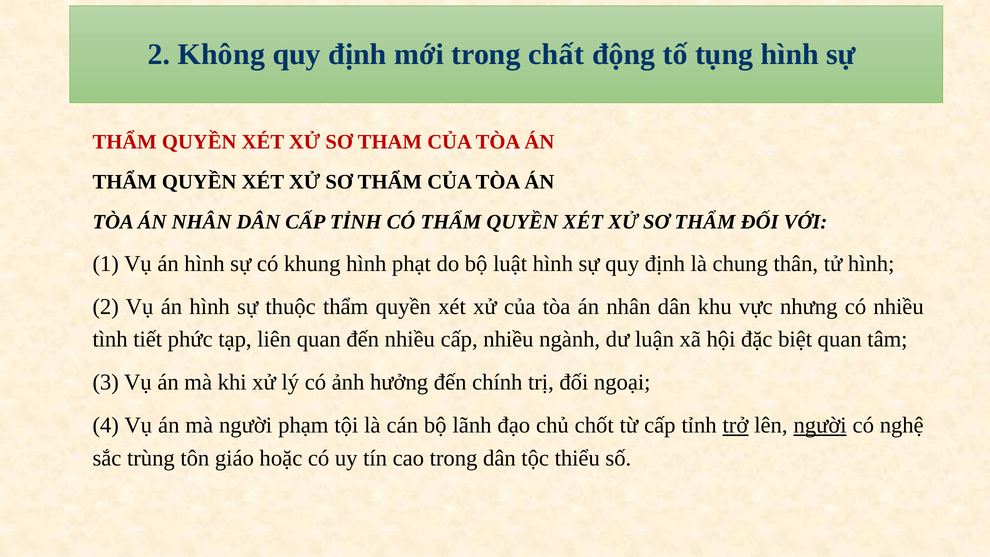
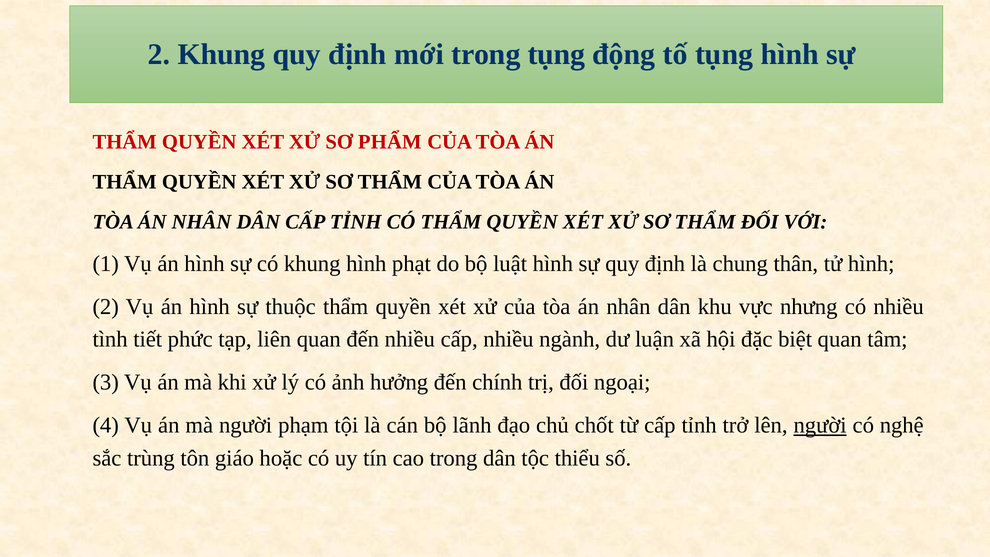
2 Không: Không -> Khung (221, 54)
trong chất: chất -> tụng (556, 54)
THAM: THAM -> PHẨM (390, 142)
trở underline: present -> none (735, 425)
